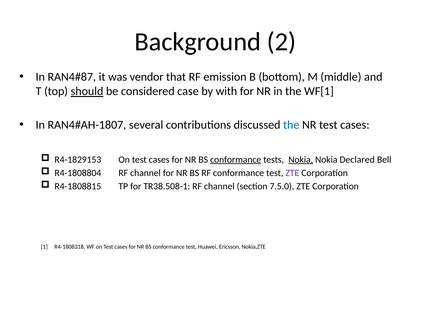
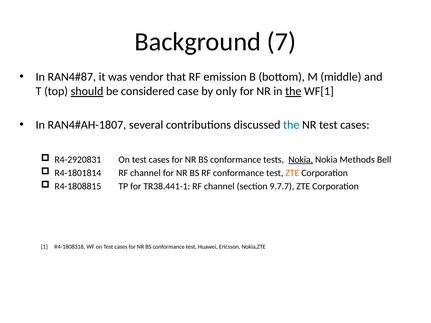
2: 2 -> 7 (282, 42)
with: with -> only (226, 91)
the underline: none -> present (293, 91)
R4-1829153: R4-1829153 -> R4-2920831 (78, 160)
conformance underline: present -> none (236, 160)
Declared: Declared -> Methods (357, 160)
R4-1808804: R4-1808804 -> R4-1801814 (78, 173)
ZTE colour: purple -> orange (292, 173)
TR38.508-1: TR38.508-1 -> TR38.441-1 (167, 187)
7.5.0: 7.5.0 -> 9.7.7 (282, 187)
